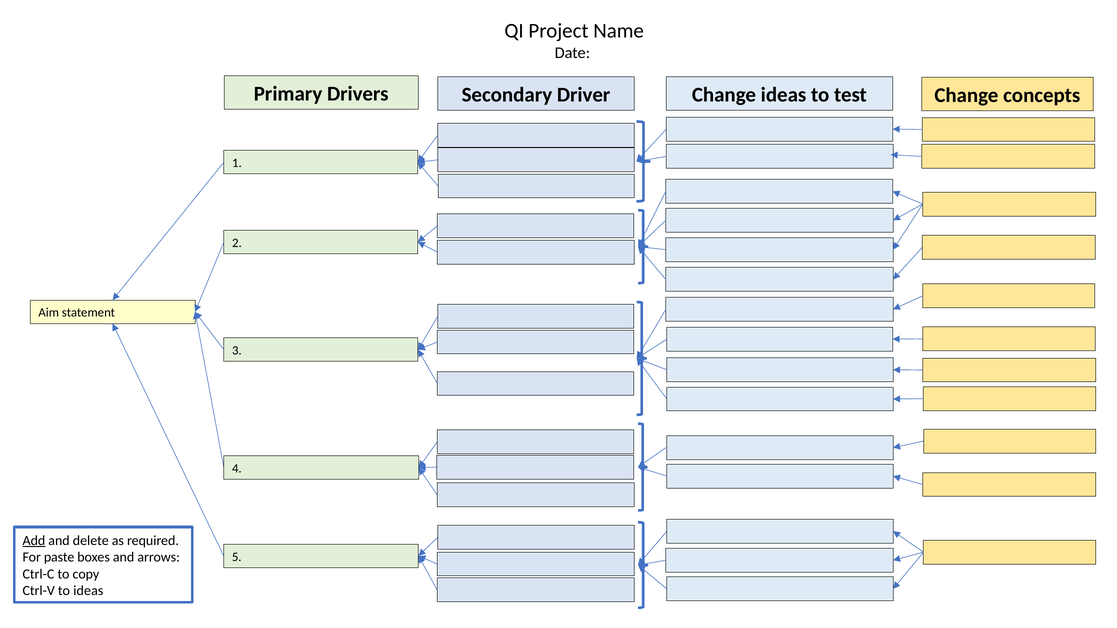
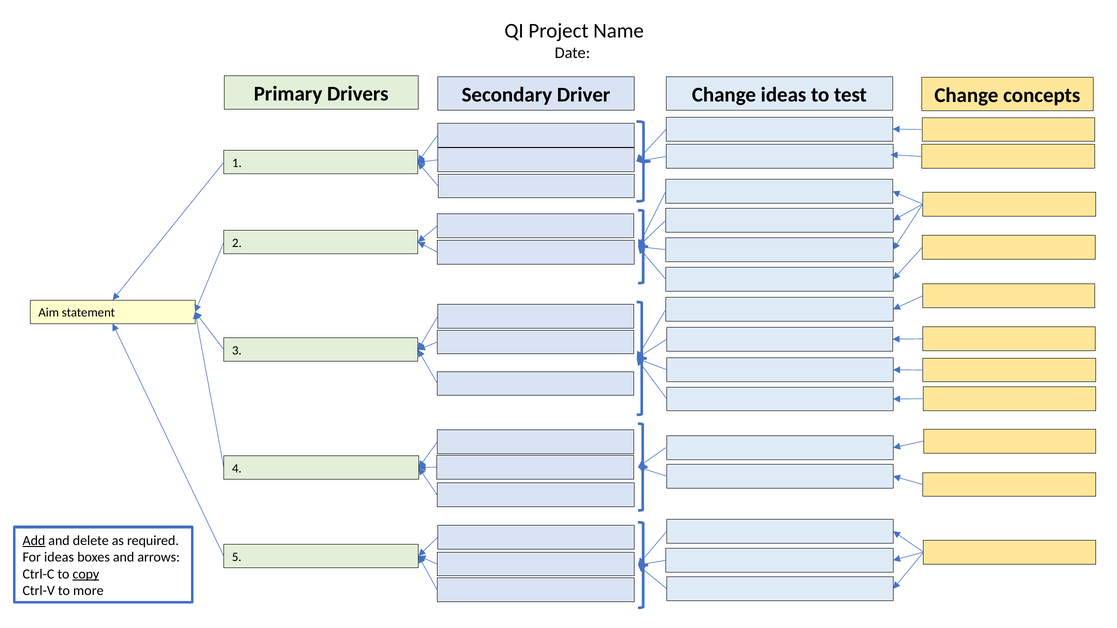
For paste: paste -> ideas (59, 557)
copy underline: none -> present (86, 574)
to ideas: ideas -> more (88, 591)
